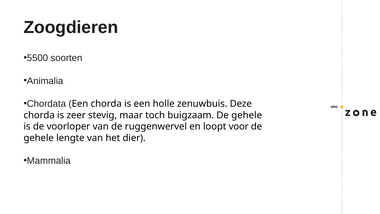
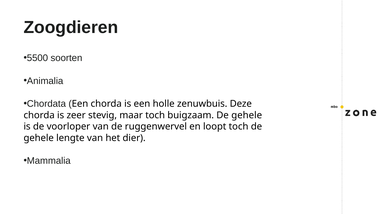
loopt voor: voor -> toch (239, 126)
